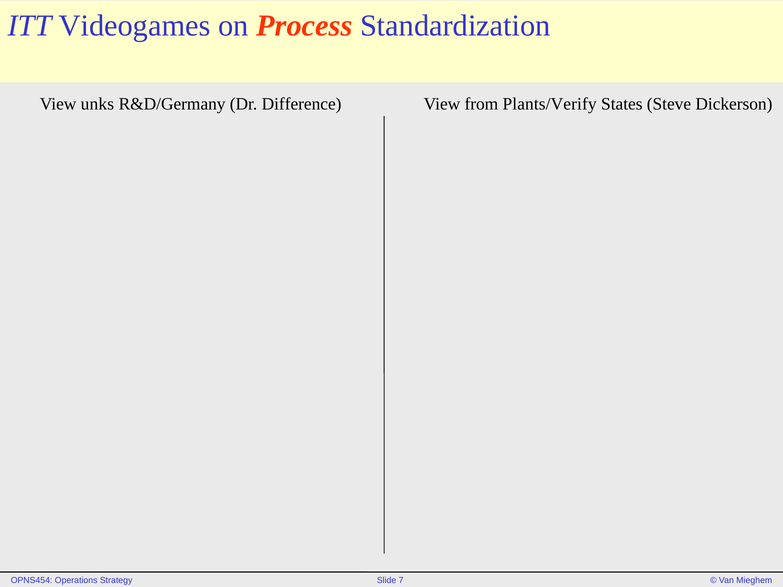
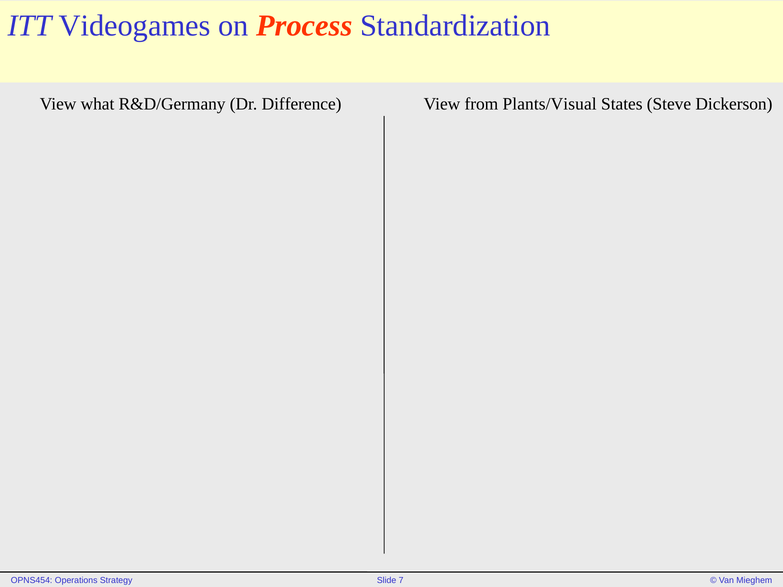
unks: unks -> what (98, 104)
Plants/Verify: Plants/Verify -> Plants/Visual (550, 104)
